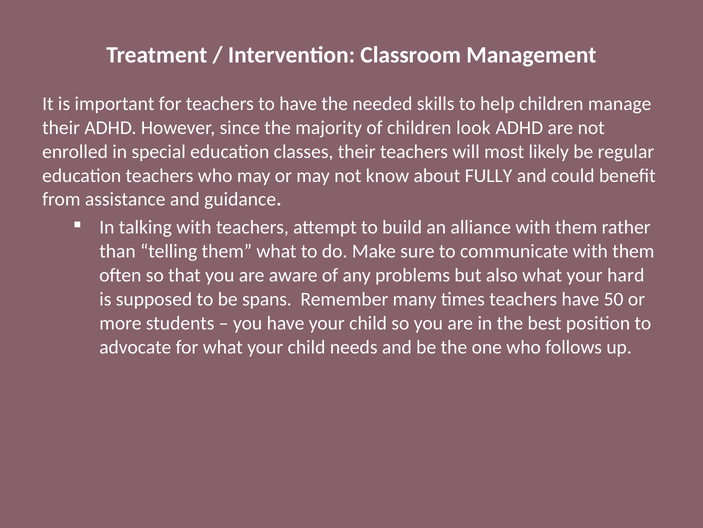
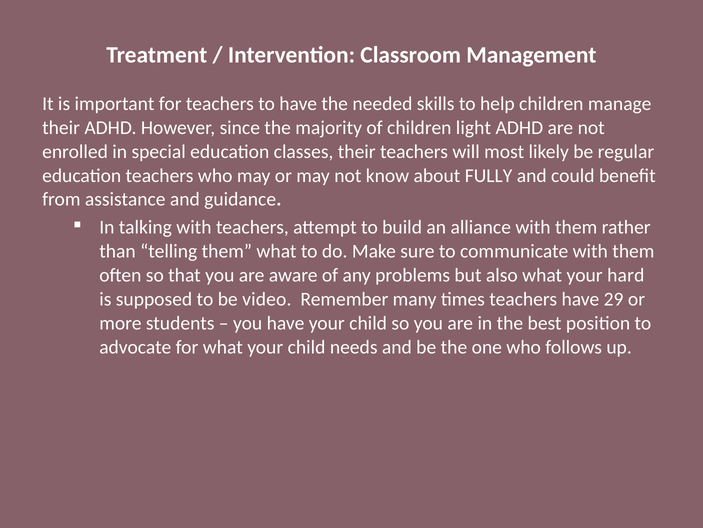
look: look -> light (473, 127)
spans: spans -> video (267, 299)
50: 50 -> 29 (614, 299)
